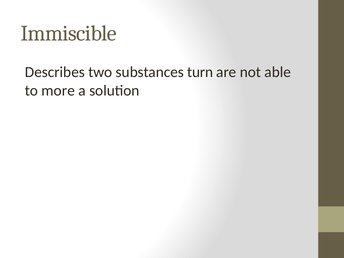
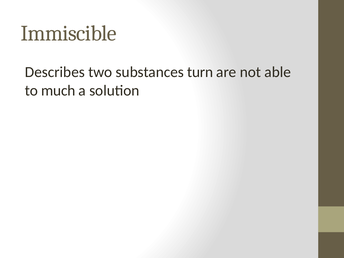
more: more -> much (58, 91)
